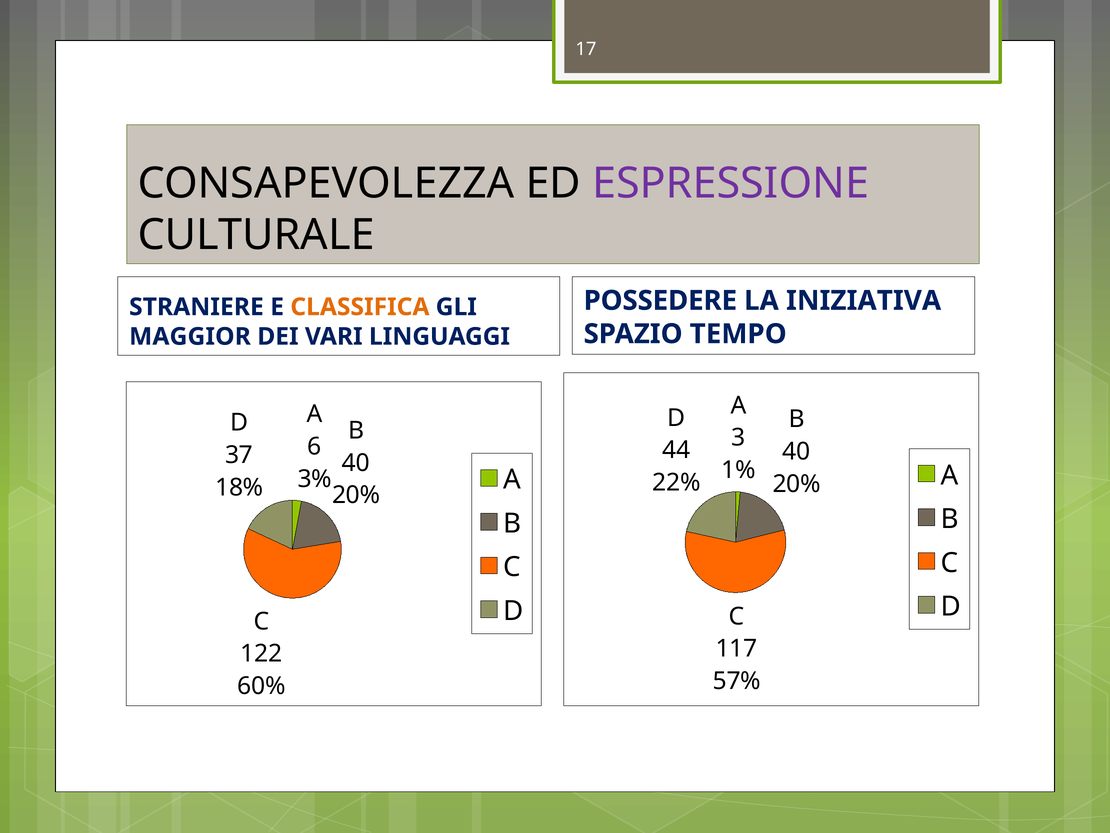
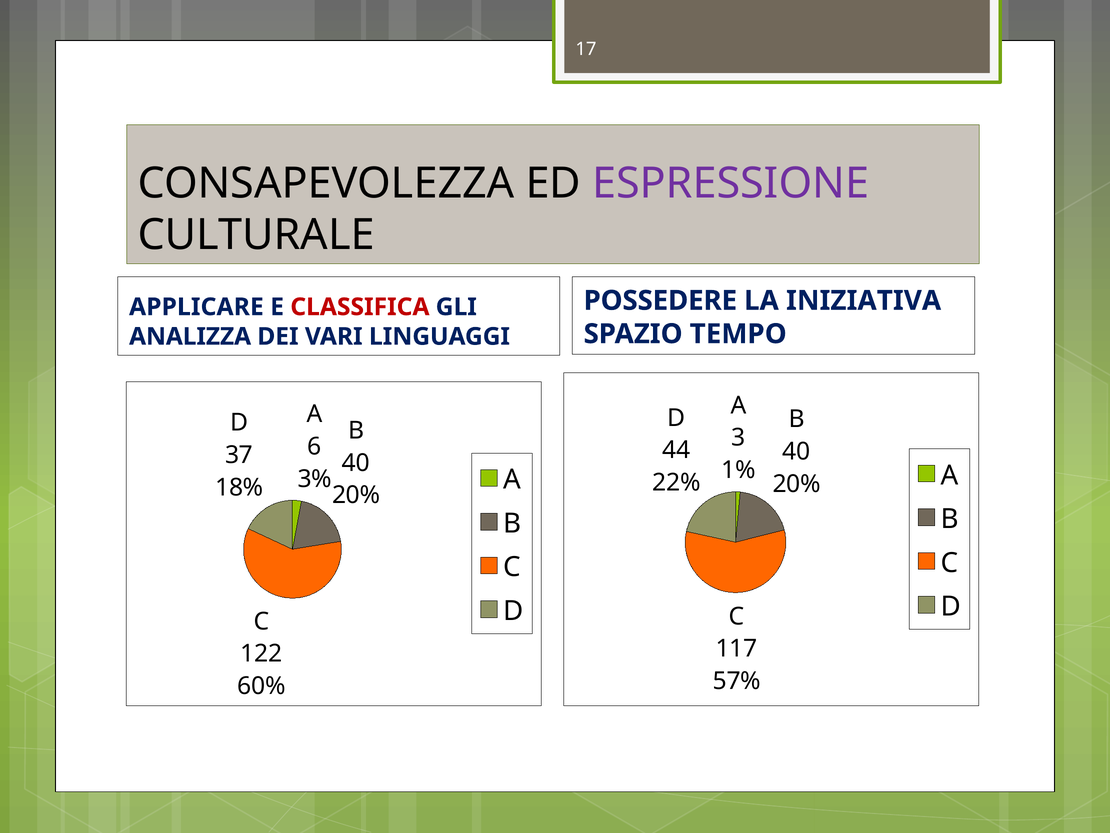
STRANIERE: STRANIERE -> APPLICARE (196, 307)
CLASSIFICA colour: orange -> red (360, 307)
MAGGIOR: MAGGIOR -> ANALIZZA (190, 336)
